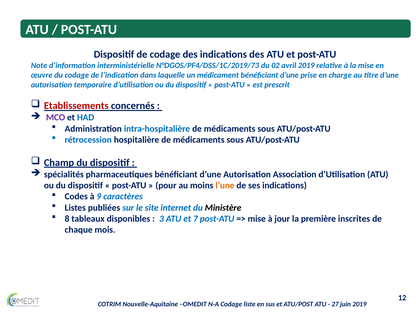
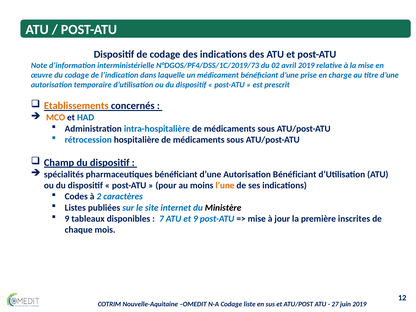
Etablissements colour: red -> orange (76, 106)
MCO colour: purple -> orange (56, 118)
Autorisation Association: Association -> Bénéficiant (295, 174)
9: 9 -> 2 (99, 197)
8: 8 -> 9 (67, 219)
3: 3 -> 7 (162, 219)
et 7: 7 -> 9 (195, 219)
